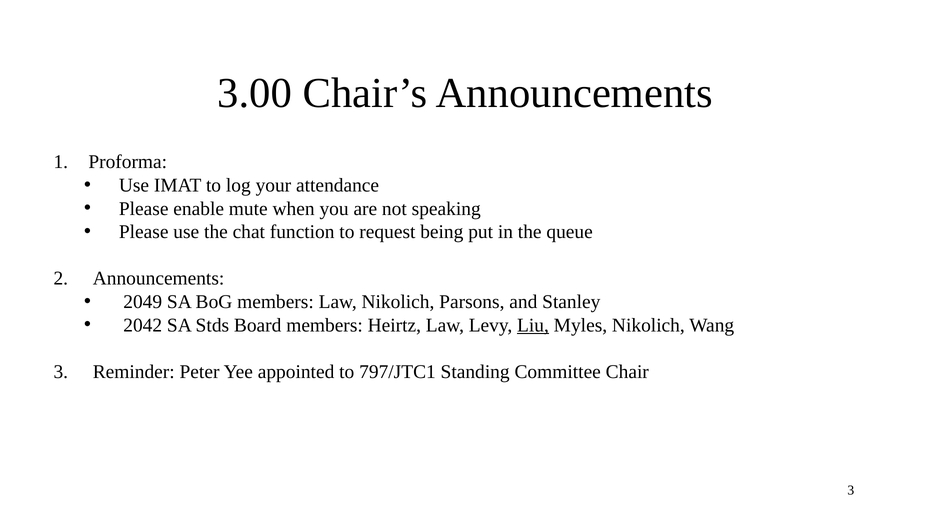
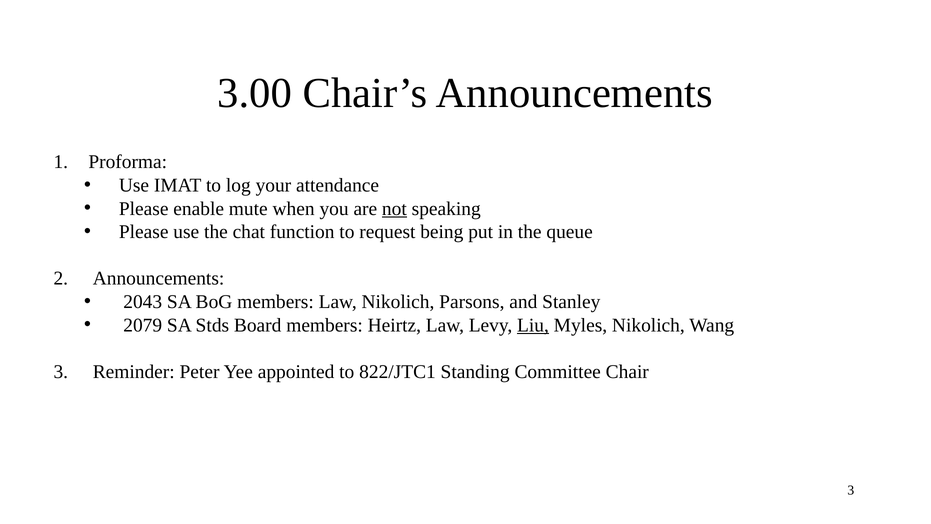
not underline: none -> present (394, 209)
2049: 2049 -> 2043 (143, 302)
2042: 2042 -> 2079 (143, 325)
797/JTC1: 797/JTC1 -> 822/JTC1 (398, 372)
